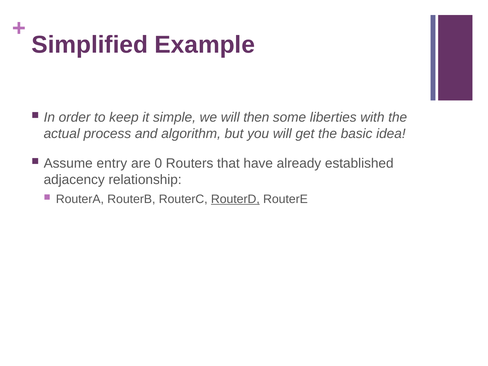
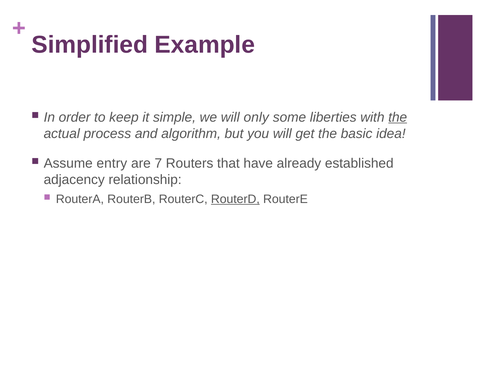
then: then -> only (256, 117)
the underline: none -> present (398, 117)
0: 0 -> 7 (158, 163)
